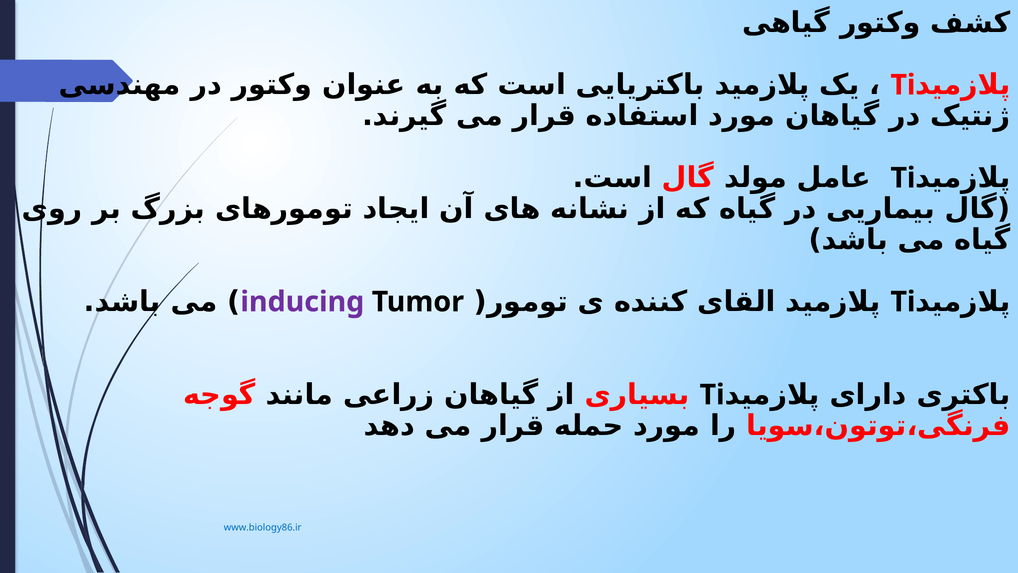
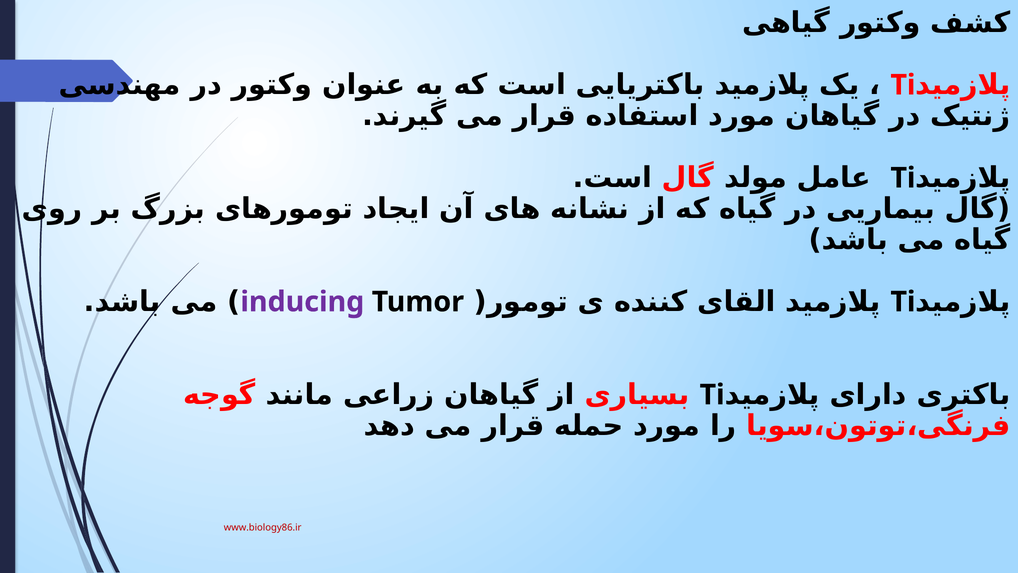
www.biology86.ir colour: blue -> red (263, 527)
